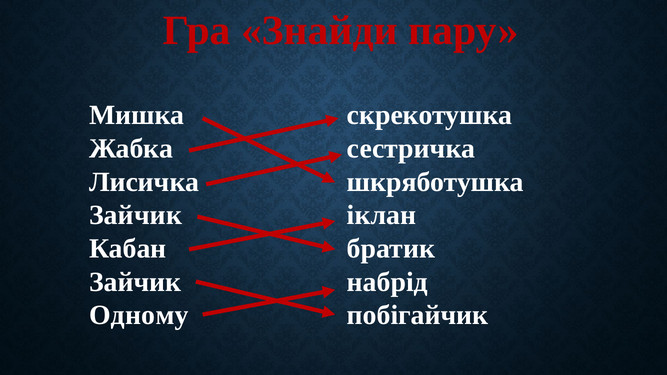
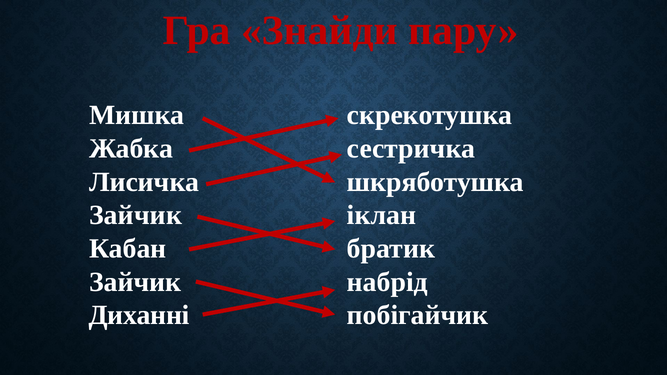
Одному: Одному -> Диханні (139, 315)
